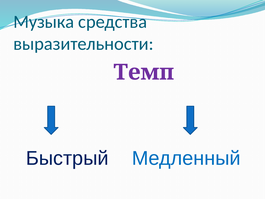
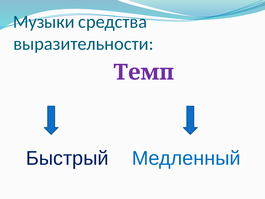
Музыка: Музыка -> Музыки (44, 22)
